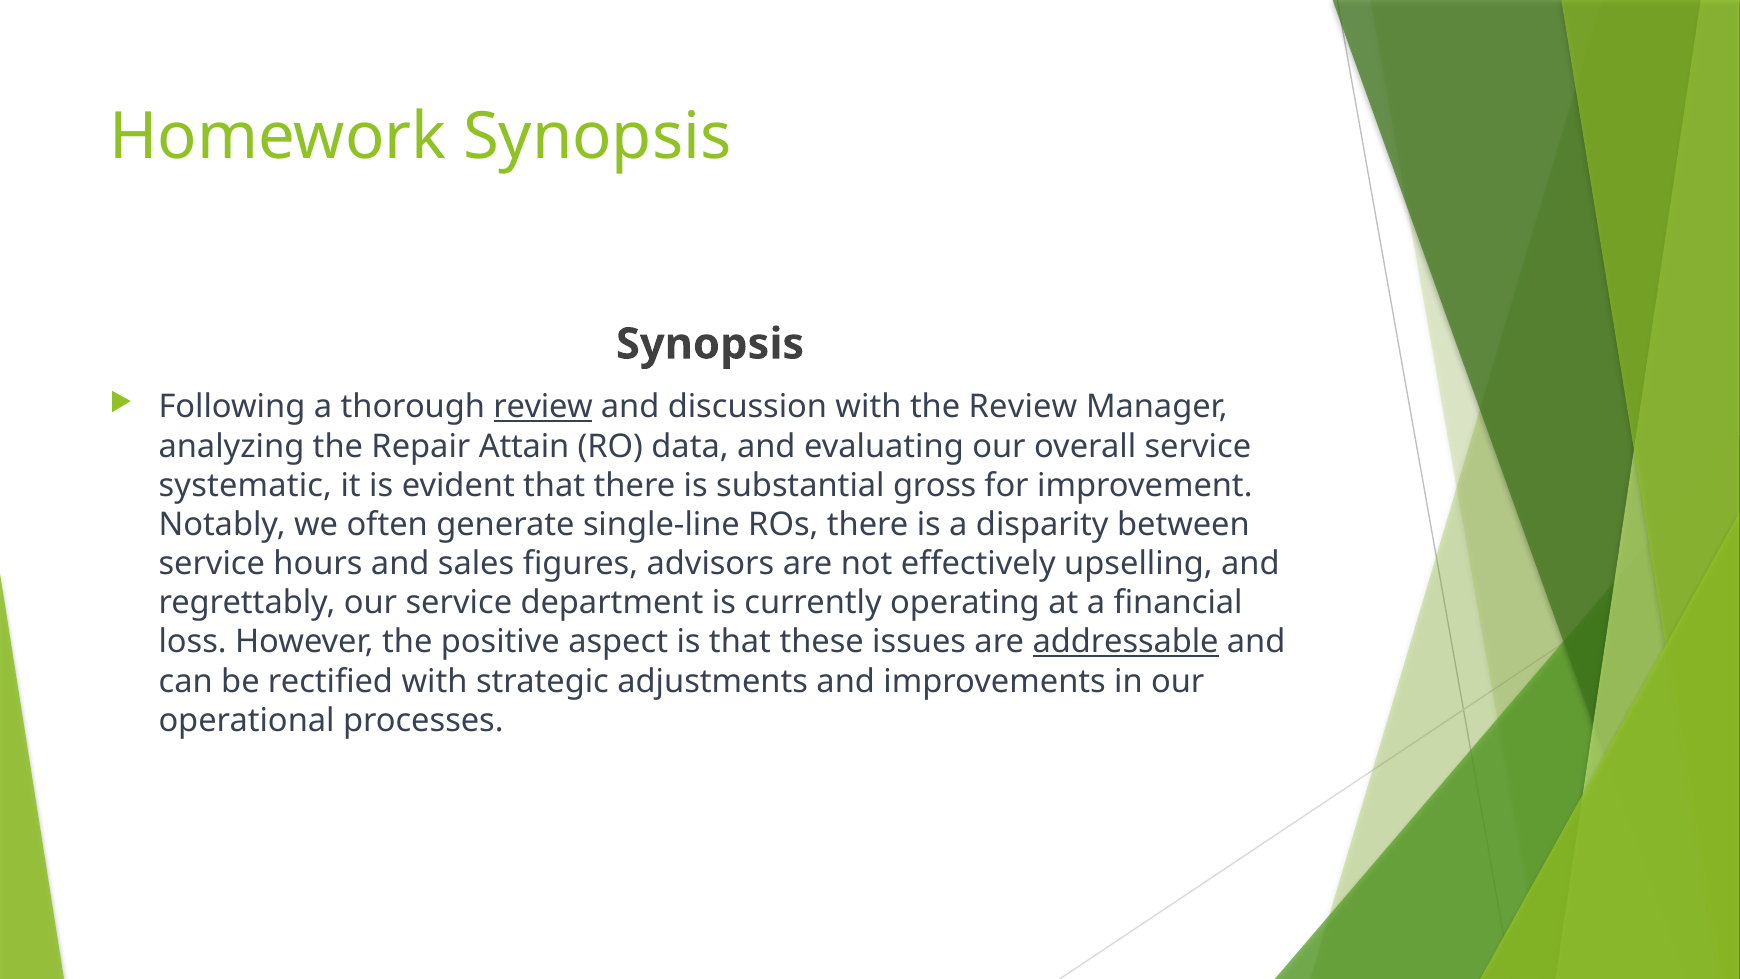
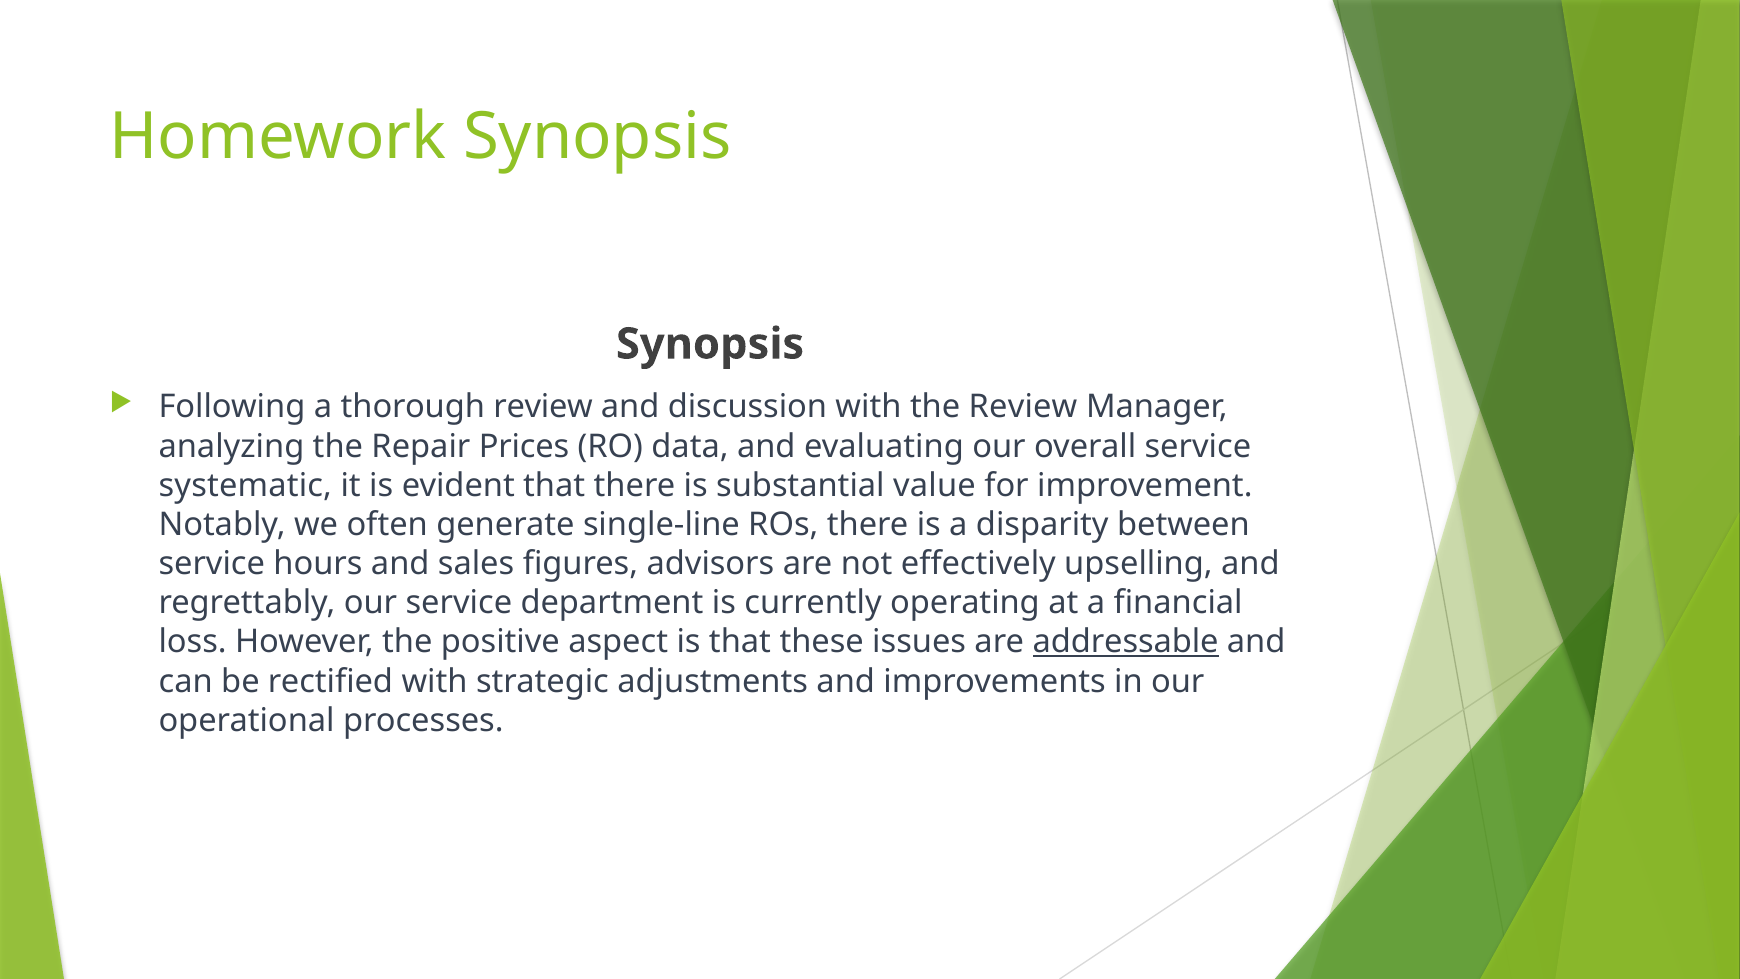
review underline: present -> none (543, 407)
Attain: Attain -> Prices (524, 446)
gross: gross -> value (934, 485)
